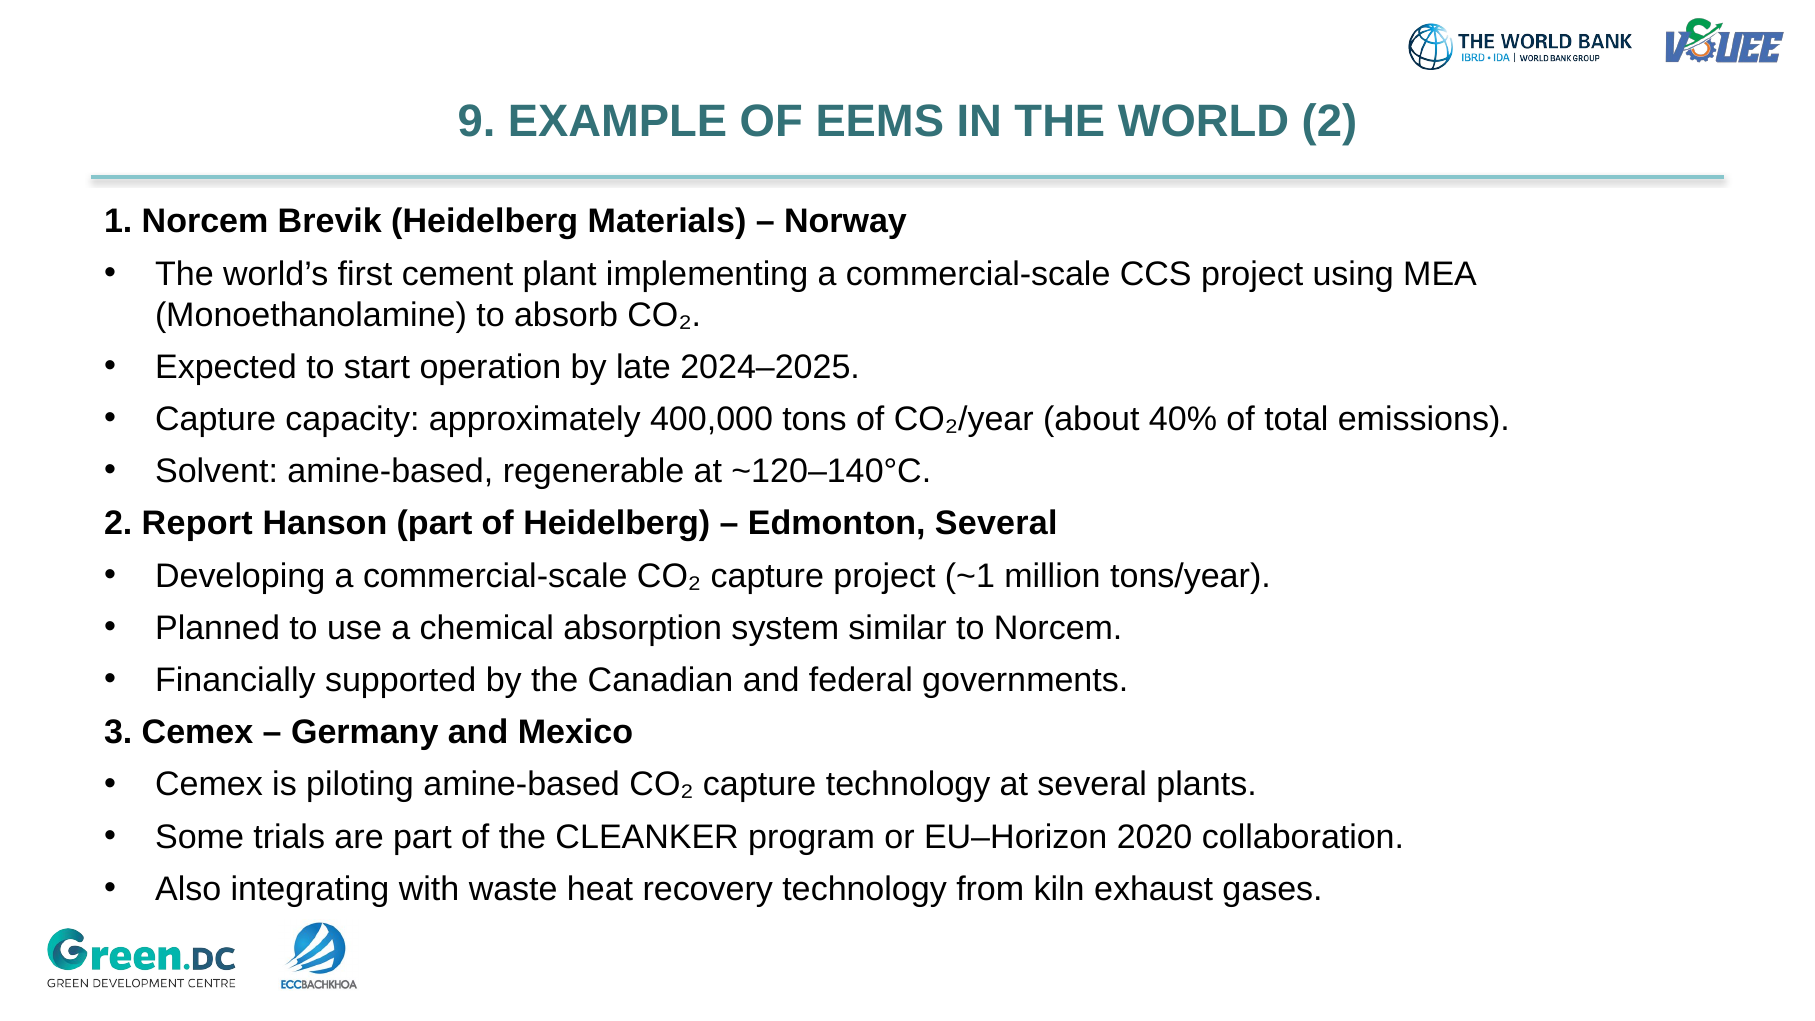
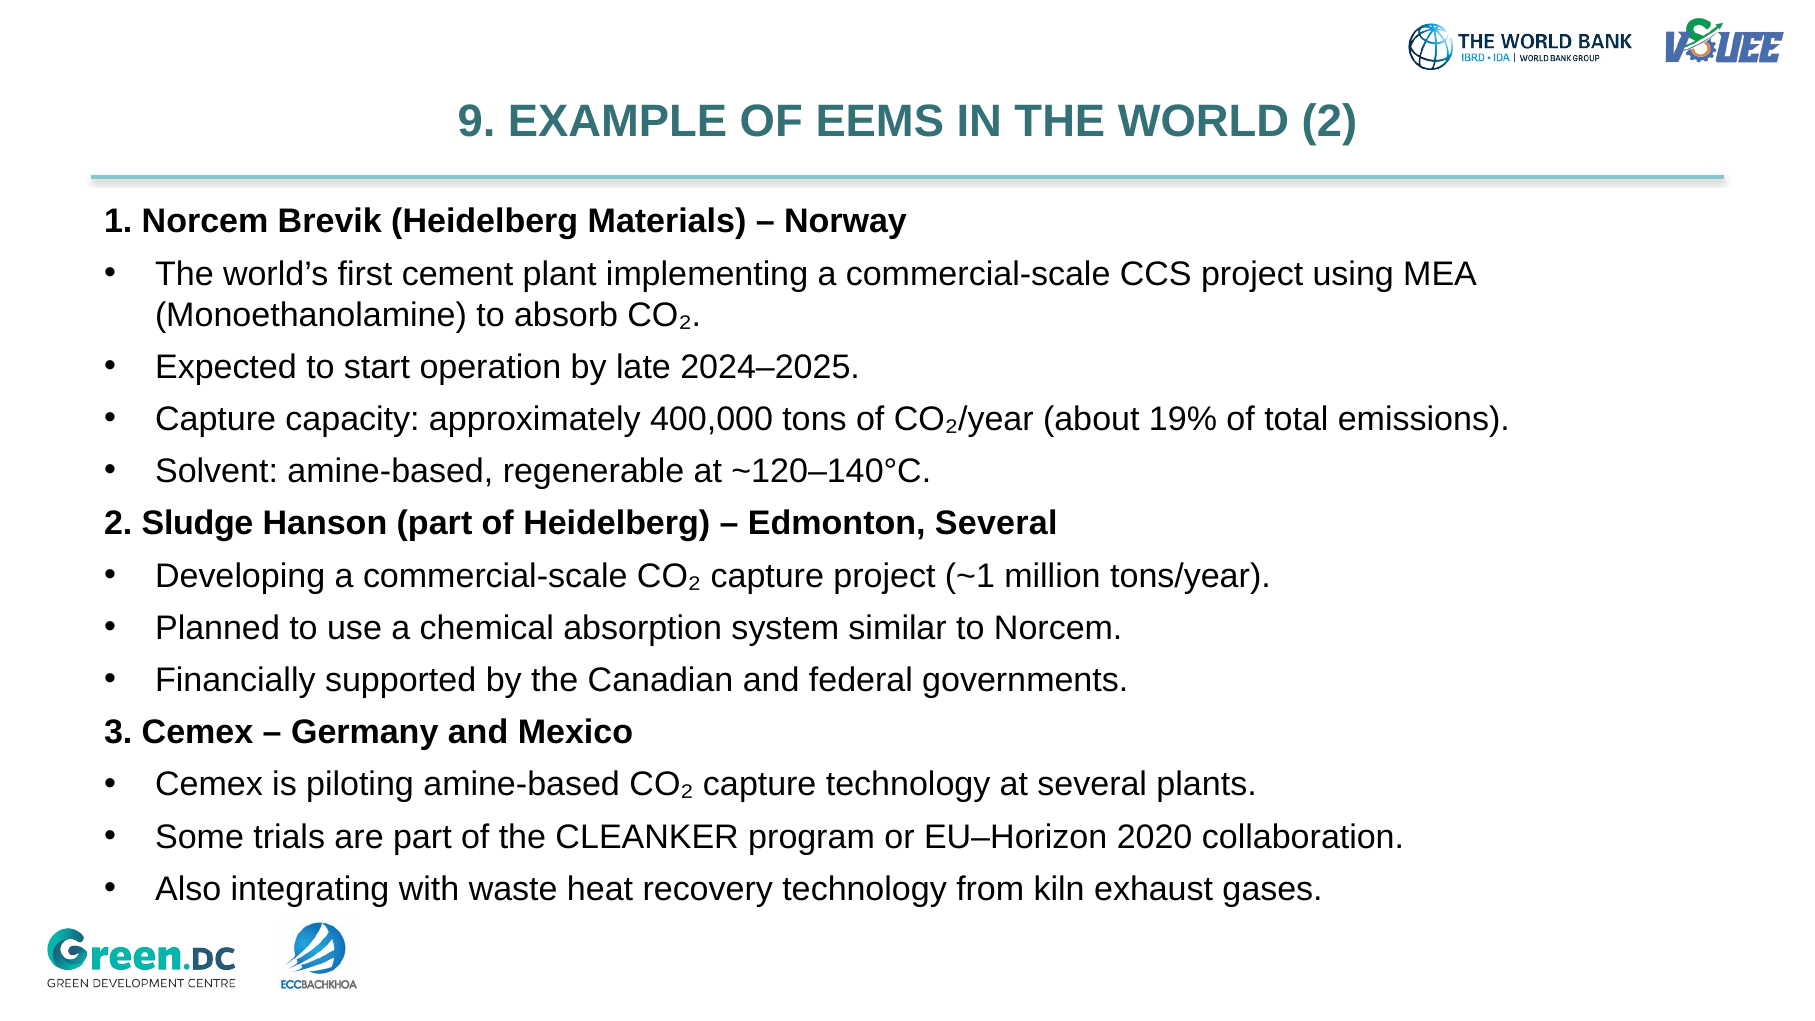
40%: 40% -> 19% (1183, 419)
Report: Report -> Sludge (198, 524)
